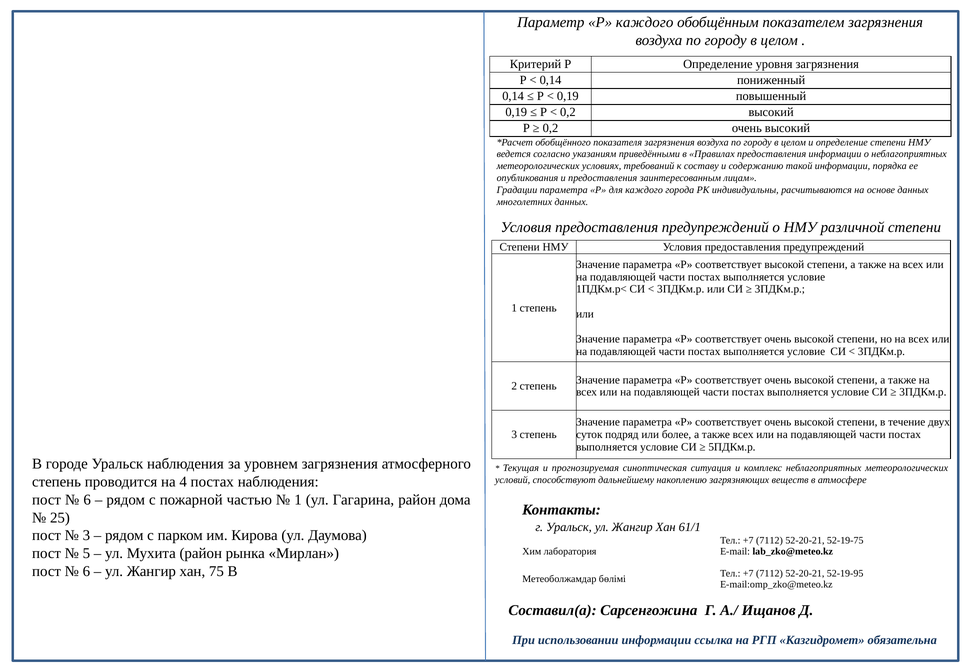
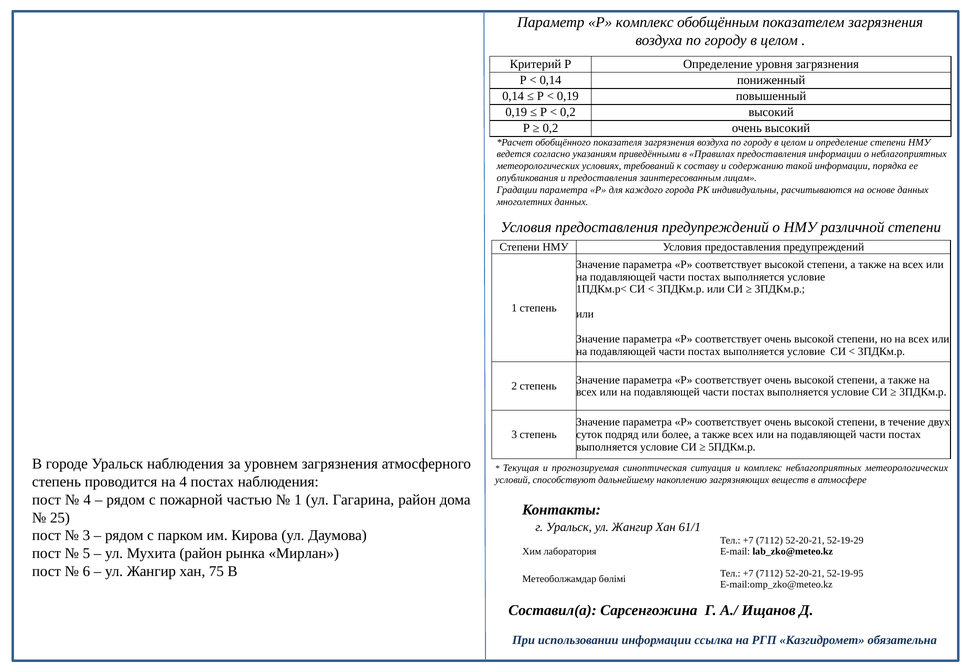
Р каждого: каждого -> комплекс (645, 22)
6: 6 -> 4 (87, 500)
52-19-75: 52-19-75 -> 52-19-29 (845, 541)
